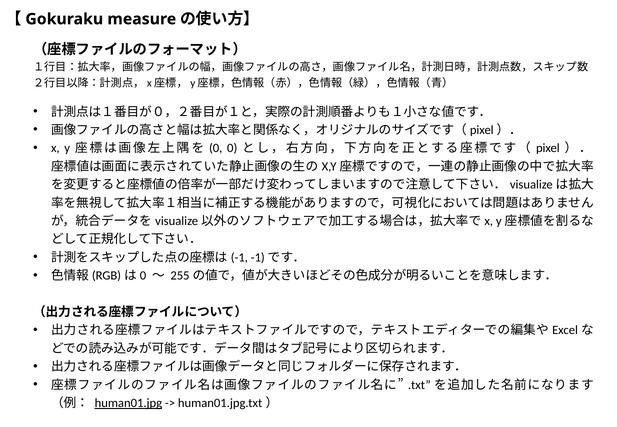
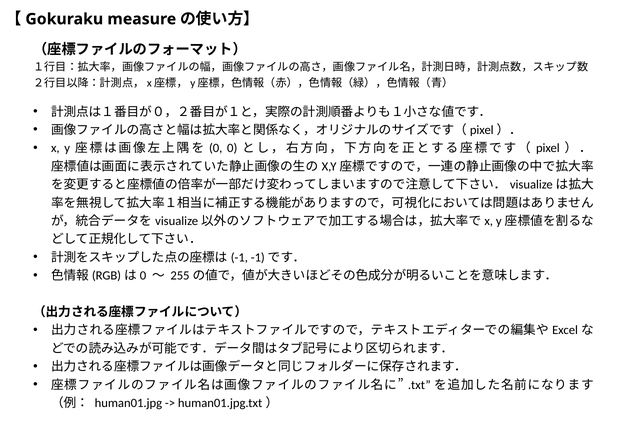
human01.jpg underline: present -> none (128, 403)
